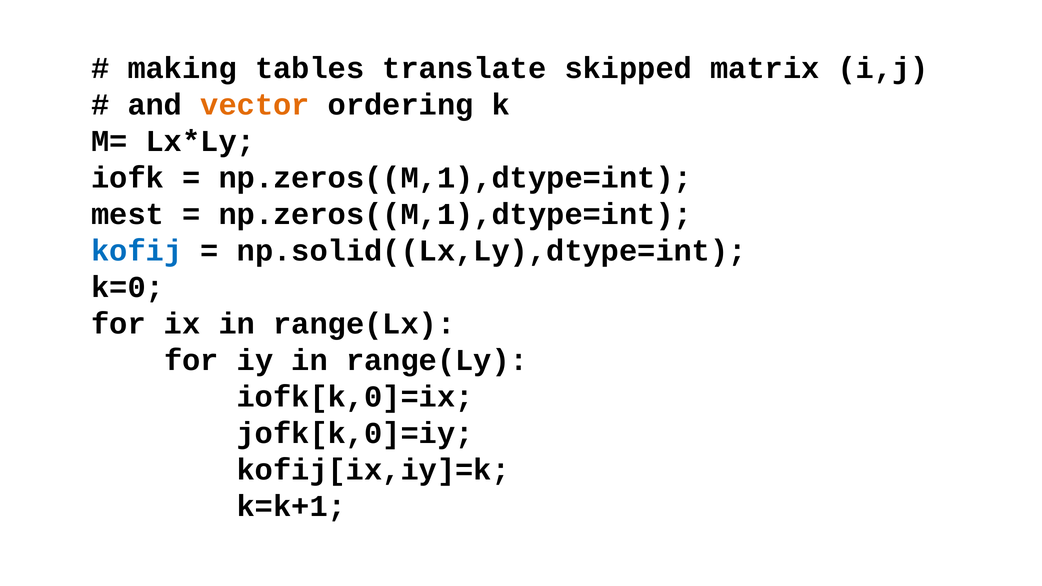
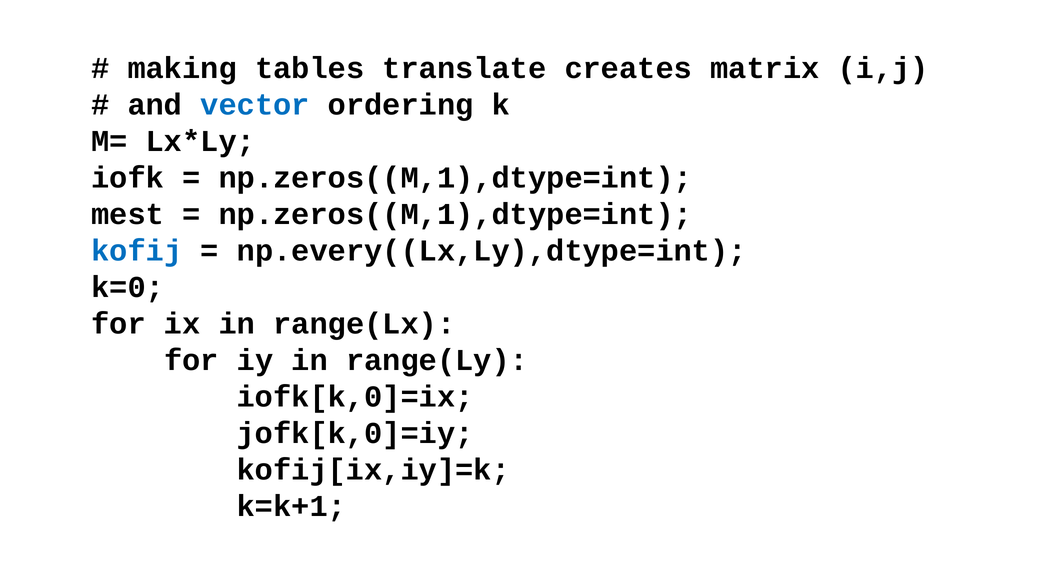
skipped: skipped -> creates (628, 68)
vector colour: orange -> blue (255, 105)
np.solid((Lx,Ly),dtype=int: np.solid((Lx,Ly),dtype=int -> np.every((Lx,Ly),dtype=int (492, 251)
